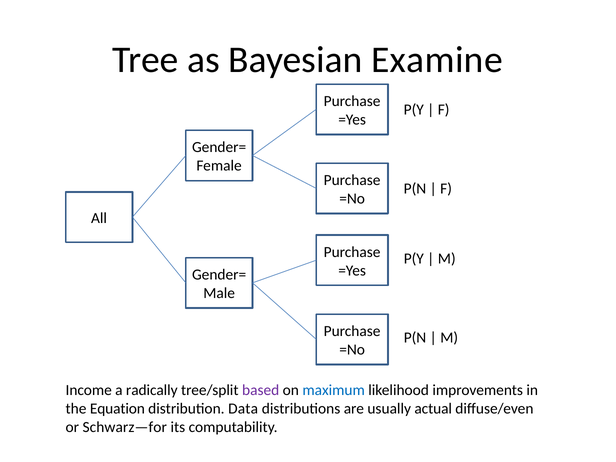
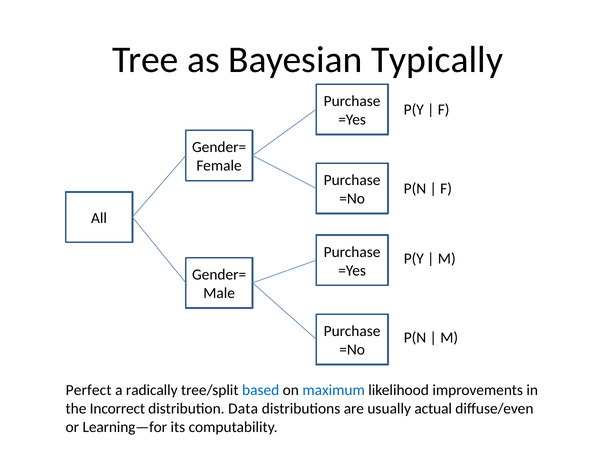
Examine: Examine -> Typically (437, 60)
Income: Income -> Perfect (89, 390)
based colour: purple -> blue (261, 390)
Equation: Equation -> Incorrect (117, 409)
Schwarz—for: Schwarz—for -> Learning—for (125, 427)
